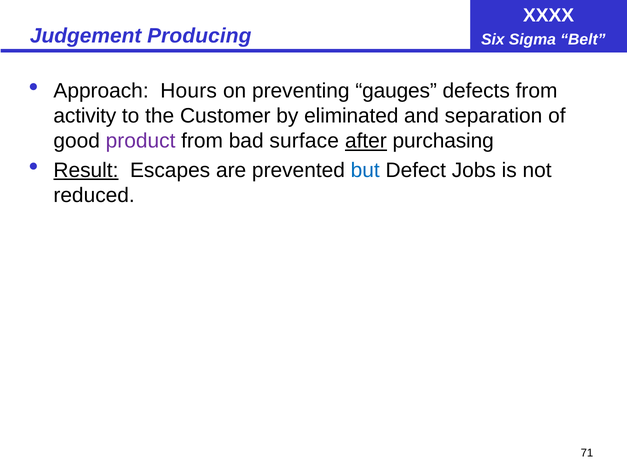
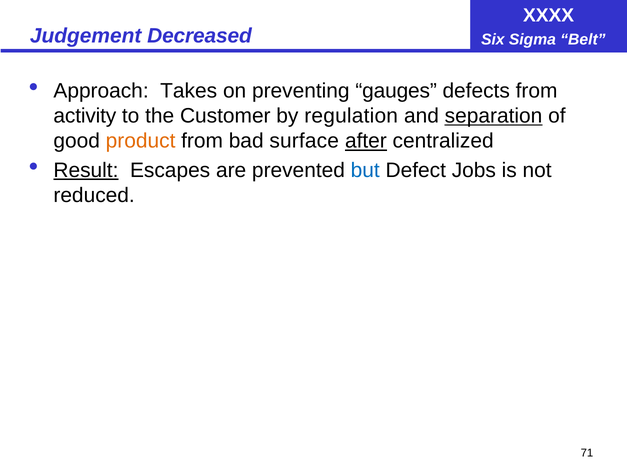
Producing: Producing -> Decreased (199, 36)
Hours: Hours -> Takes (189, 91)
eliminated: eliminated -> regulation (351, 116)
separation underline: none -> present (494, 116)
product colour: purple -> orange (141, 141)
purchasing: purchasing -> centralized (443, 141)
